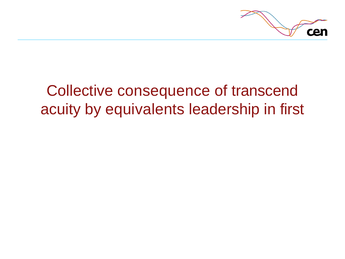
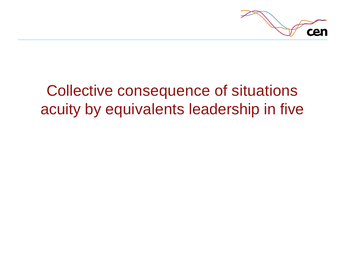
transcend: transcend -> situations (265, 91)
first: first -> five (292, 109)
